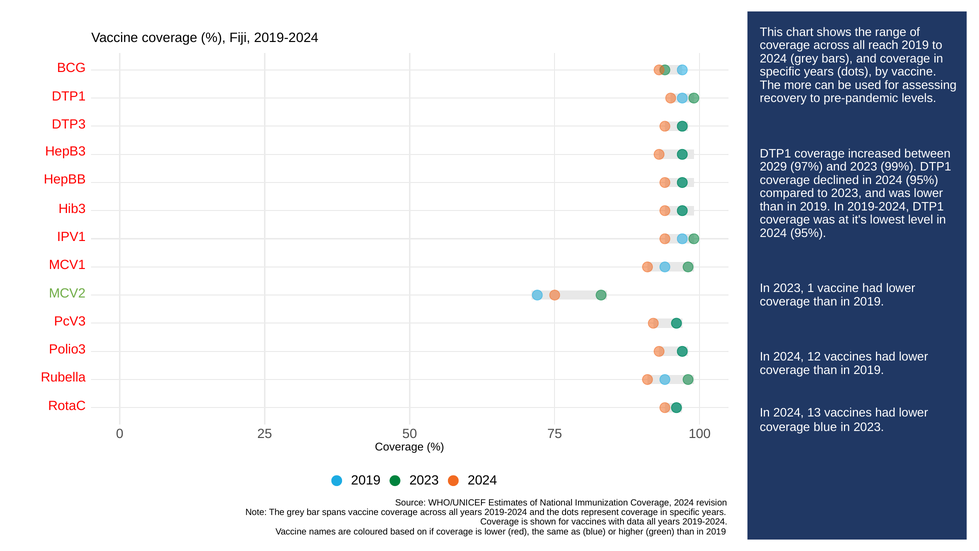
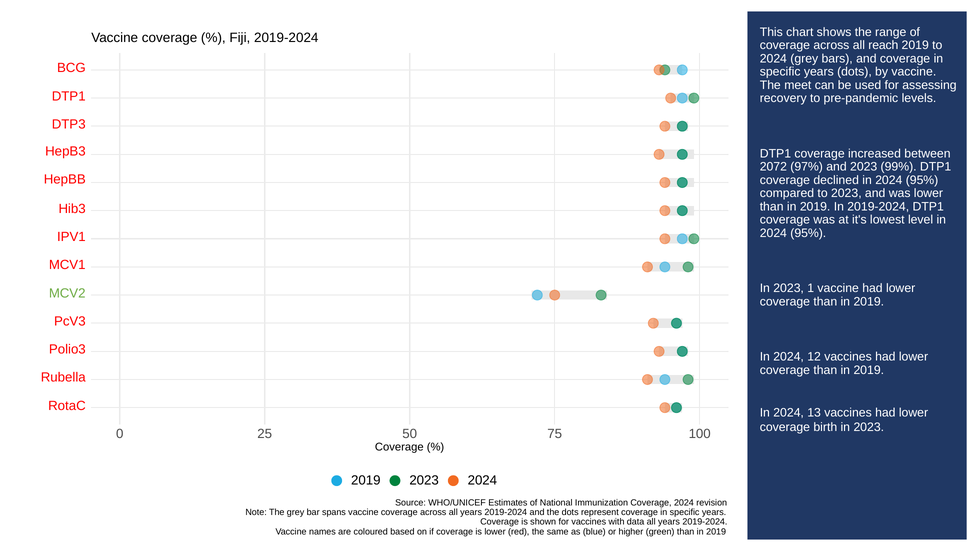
more: more -> meet (798, 85)
2029: 2029 -> 2072 (773, 167)
coverage blue: blue -> birth (825, 427)
